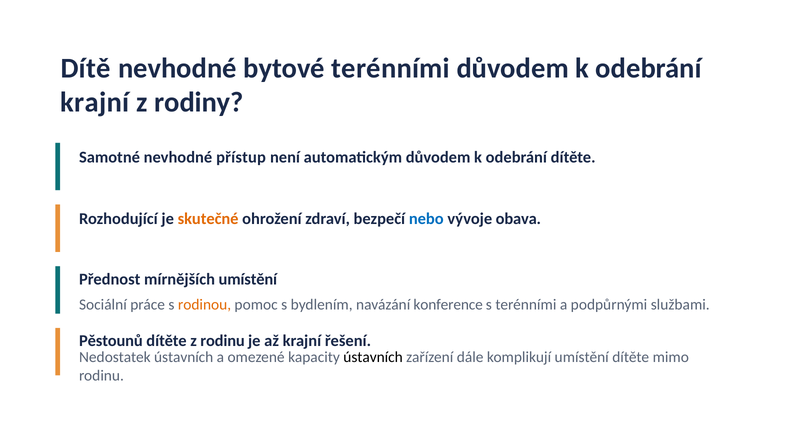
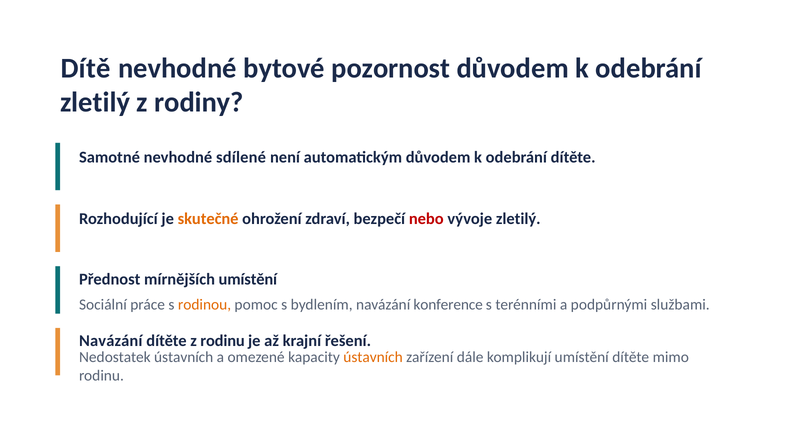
bytové terénními: terénními -> pozornost (391, 68)
krajní: krajní -> zletilý (95, 102)
přístup: přístup -> sdílené (241, 157)
nebo colour: blue -> red (426, 219)
vývoje obava: obava -> zletilý (518, 219)
Pěstounů: Pěstounů -> Navázání (111, 341)
ústavních colour: black -> orange (373, 357)
